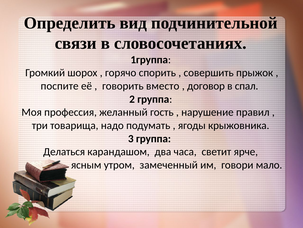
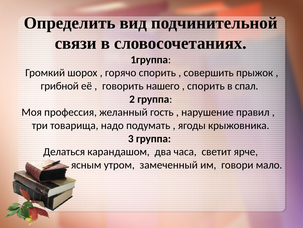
поспите: поспите -> грибной (60, 86)
вместо: вместо -> нашего (163, 86)
договор: договор -> спорить (206, 86)
